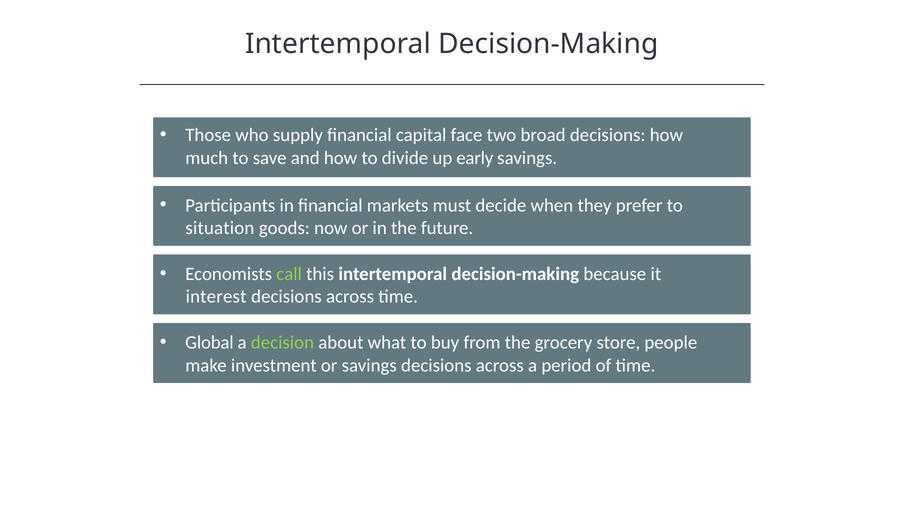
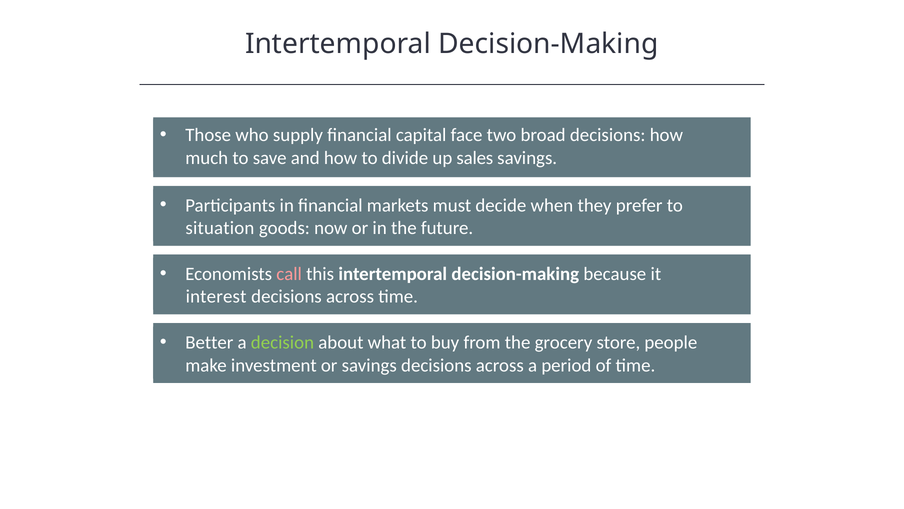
early: early -> sales (475, 158)
call colour: light green -> pink (289, 274)
Global: Global -> Better (209, 342)
